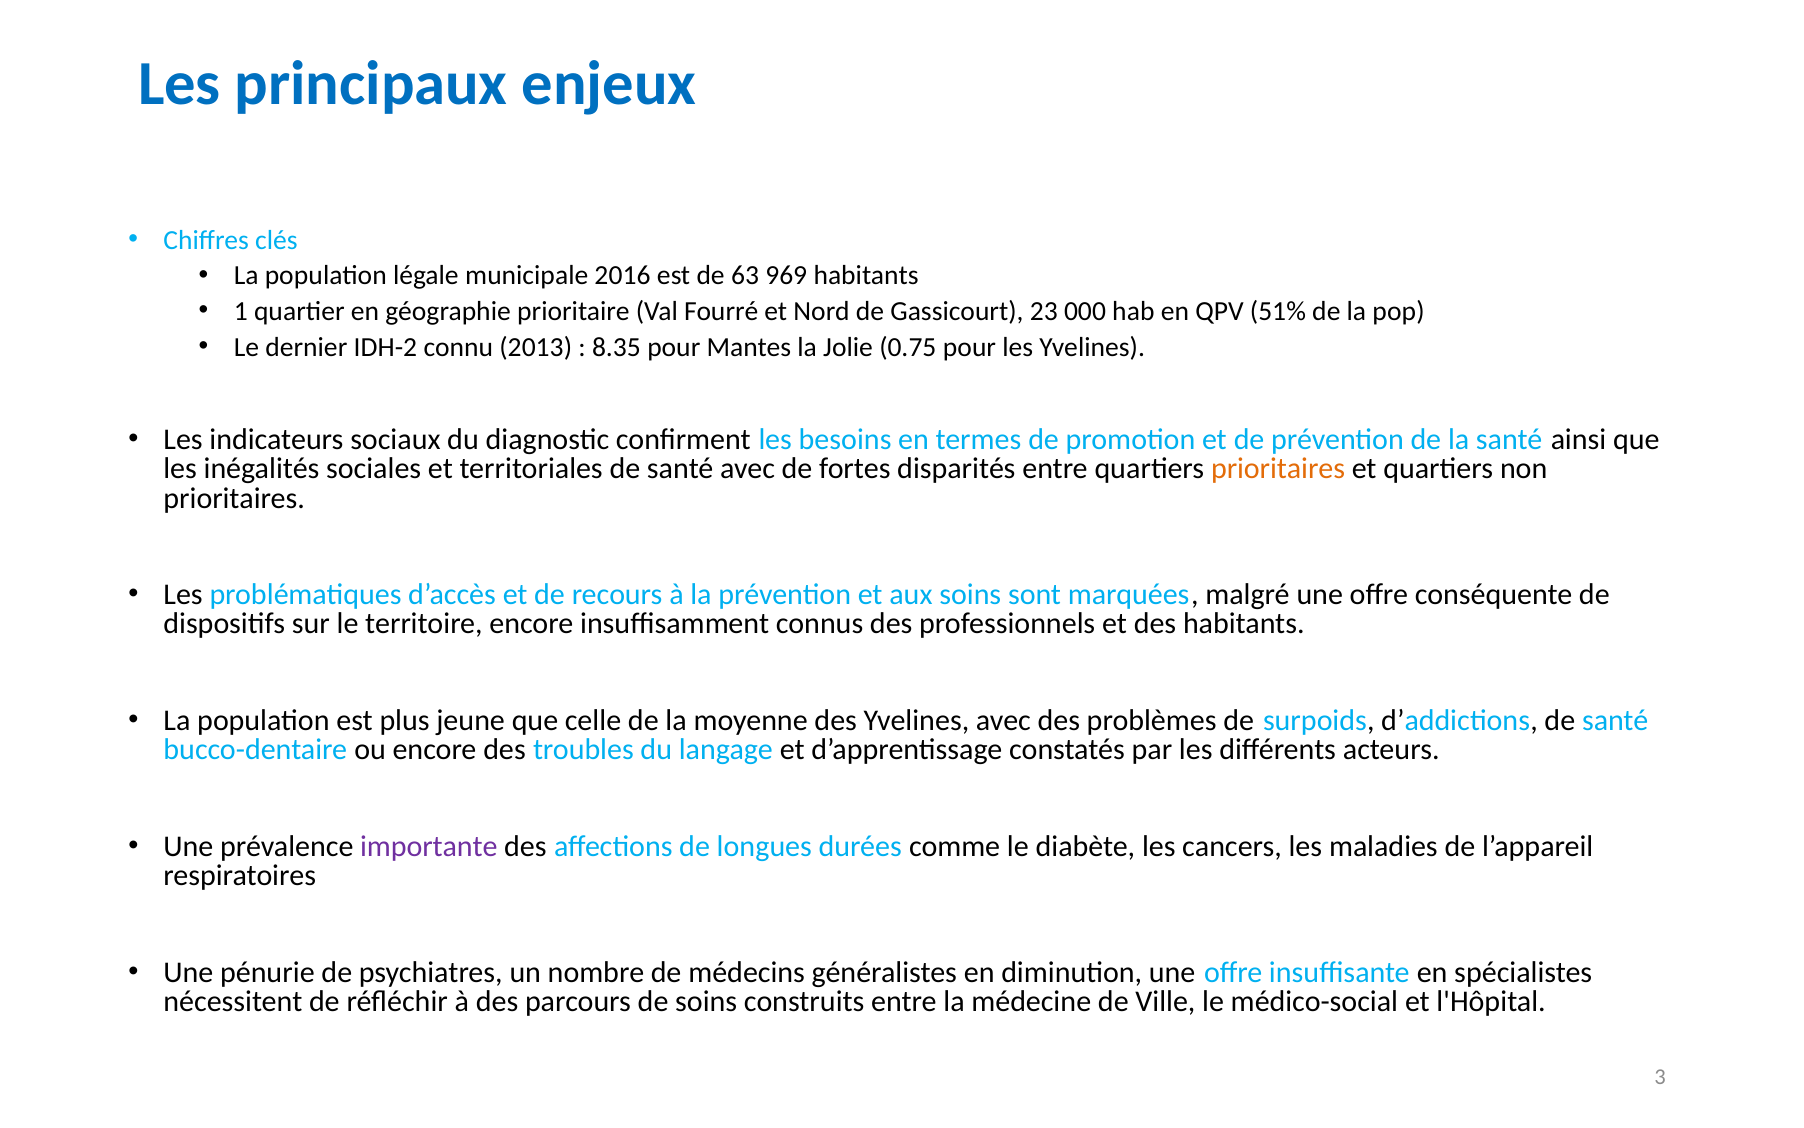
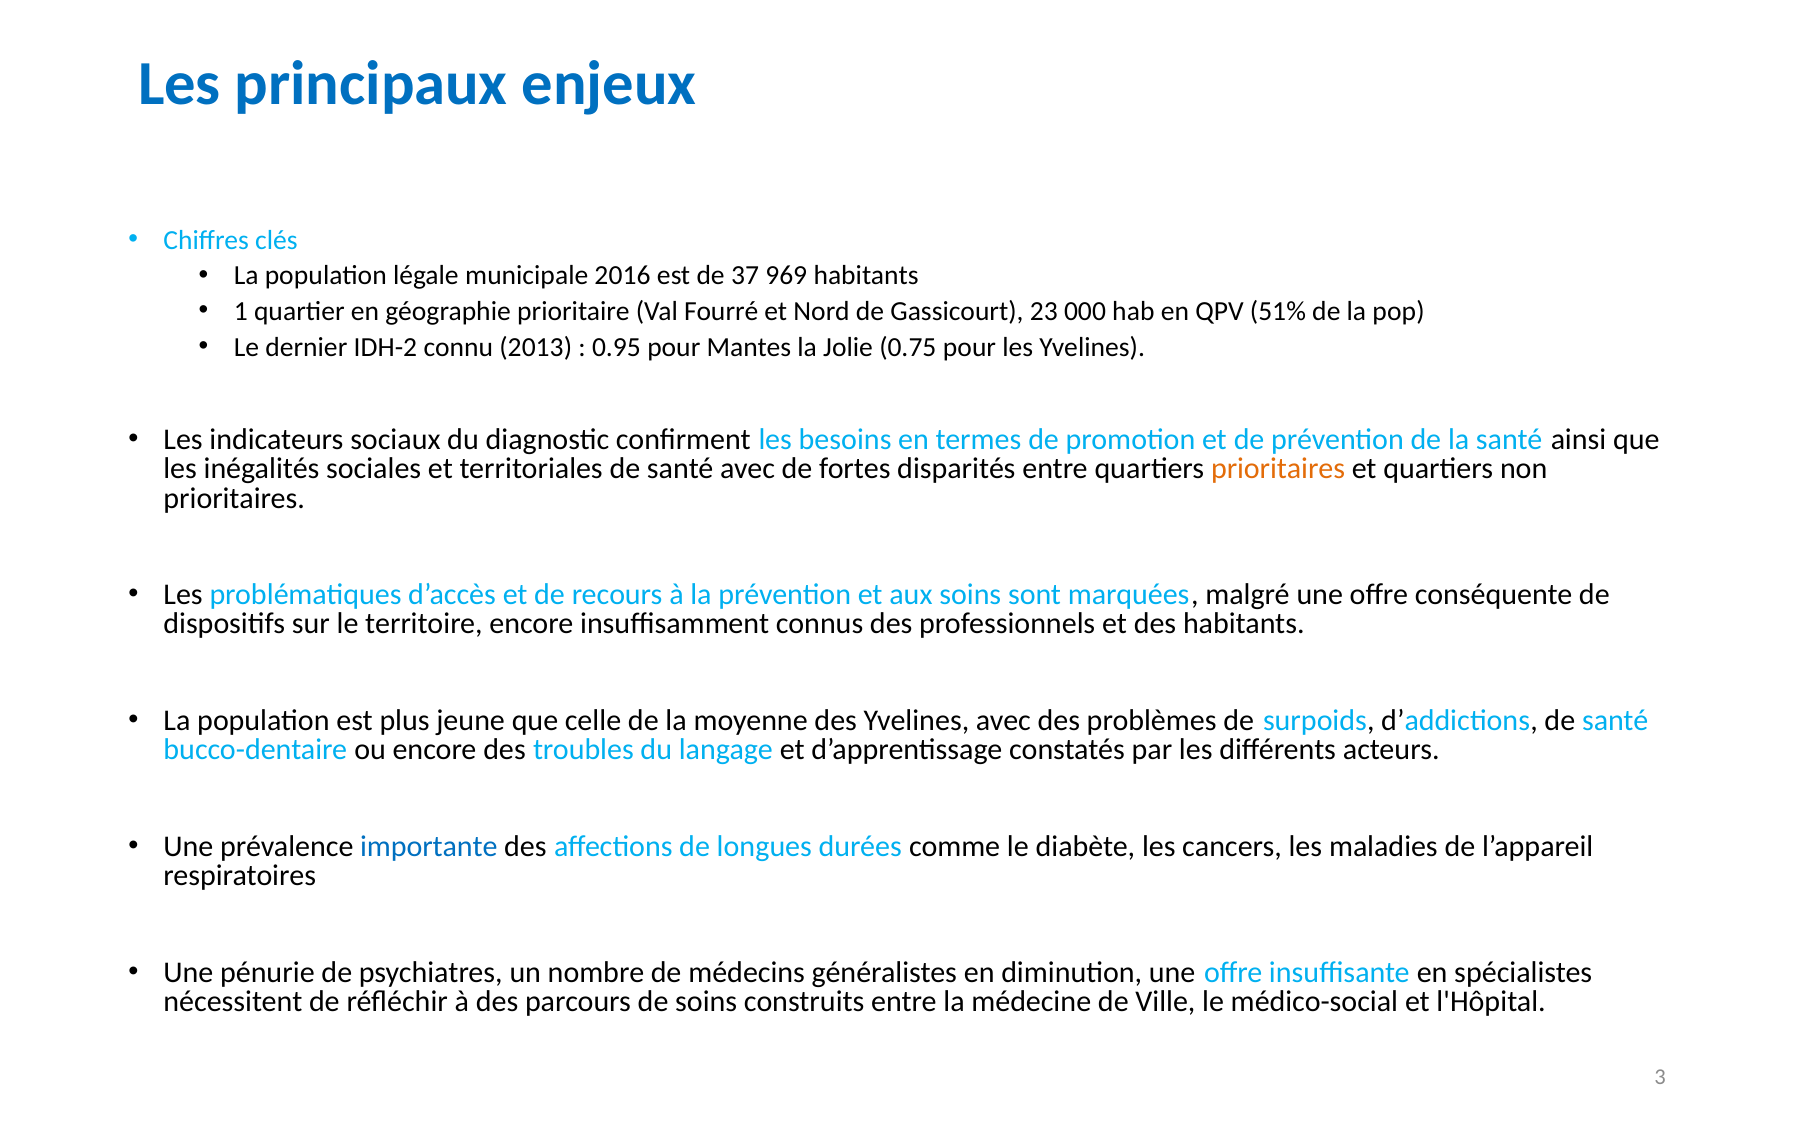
63: 63 -> 37 (745, 276)
8.35: 8.35 -> 0.95 (616, 347)
importante colour: purple -> blue (429, 847)
